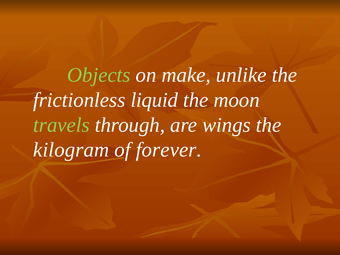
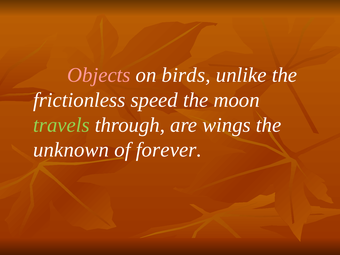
Objects colour: light green -> pink (99, 75)
make: make -> birds (186, 75)
liquid: liquid -> speed (154, 100)
kilogram: kilogram -> unknown (71, 150)
